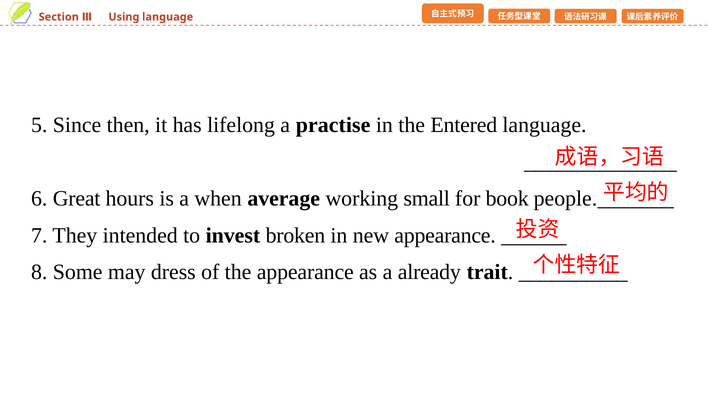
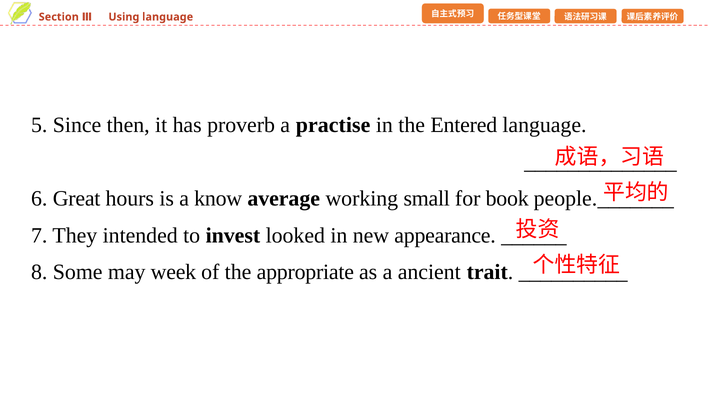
lifelong: lifelong -> proverb (241, 125)
when: when -> know (218, 199)
broken: broken -> looked (295, 235)
dress: dress -> week (173, 272)
the appearance: appearance -> appropriate (305, 272)
already: already -> ancient (429, 272)
